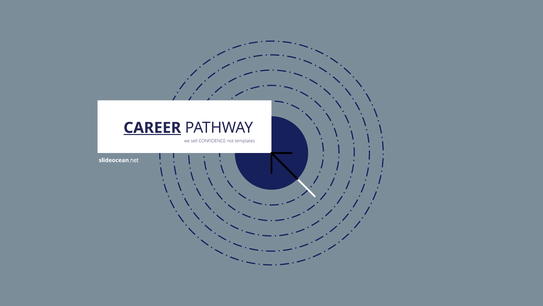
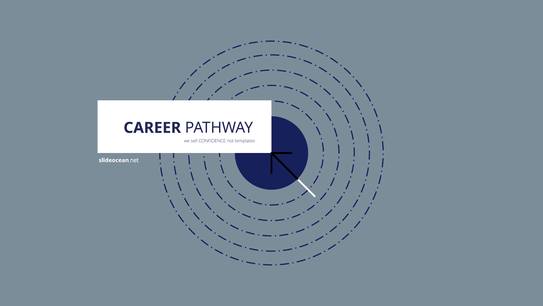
CAREER underline: present -> none (152, 128)
